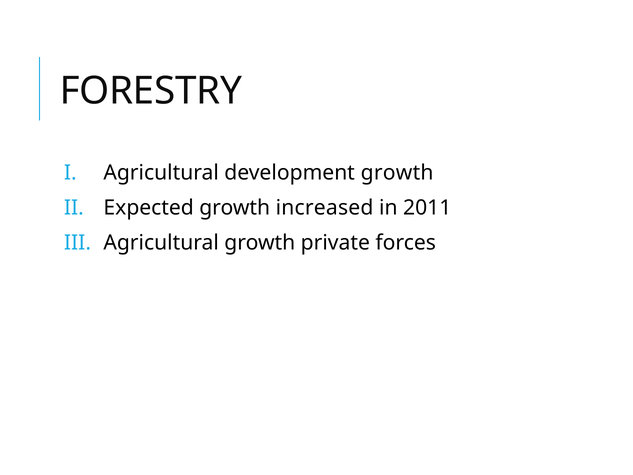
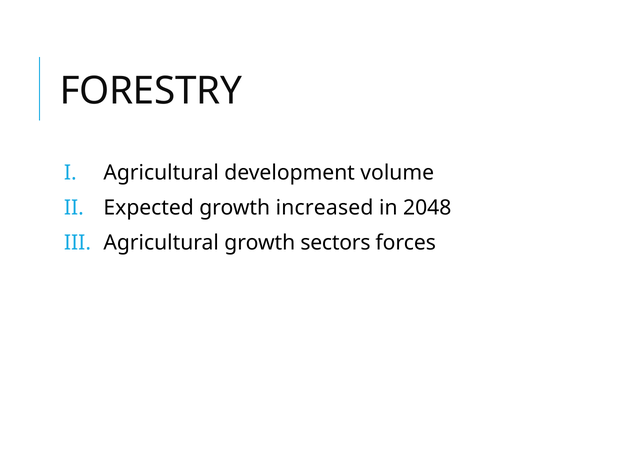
development growth: growth -> volume (397, 173)
2011: 2011 -> 2048 (427, 208)
private: private -> sectors (335, 243)
